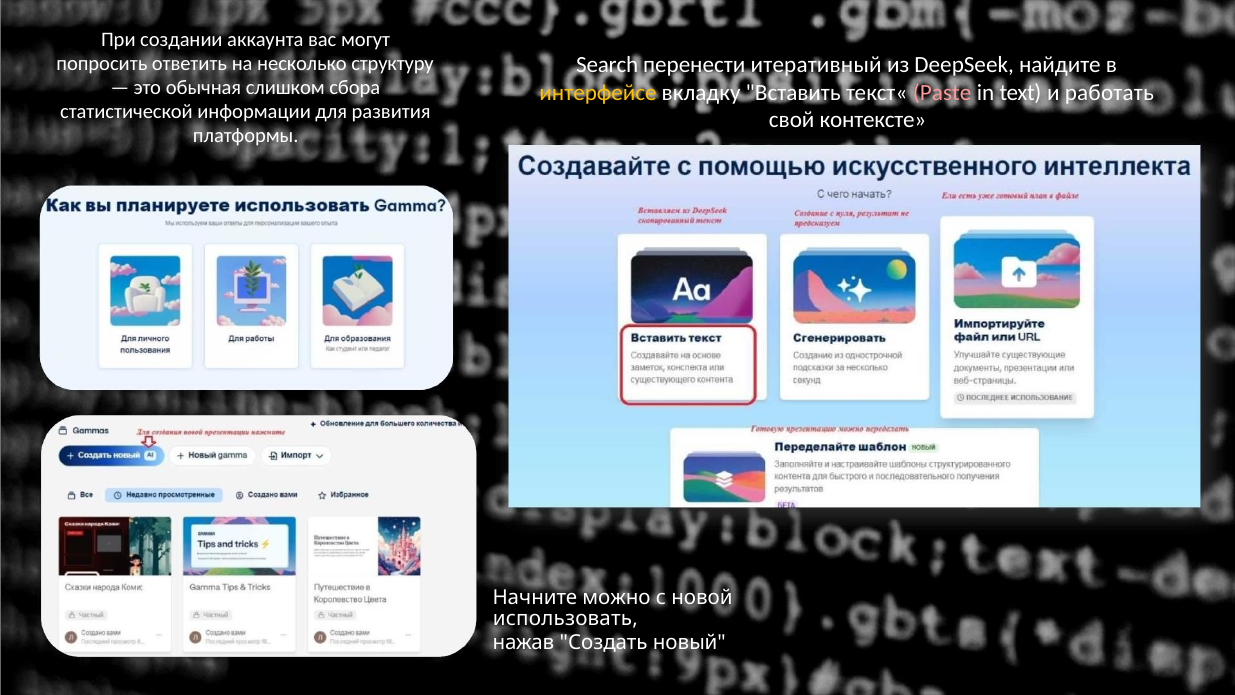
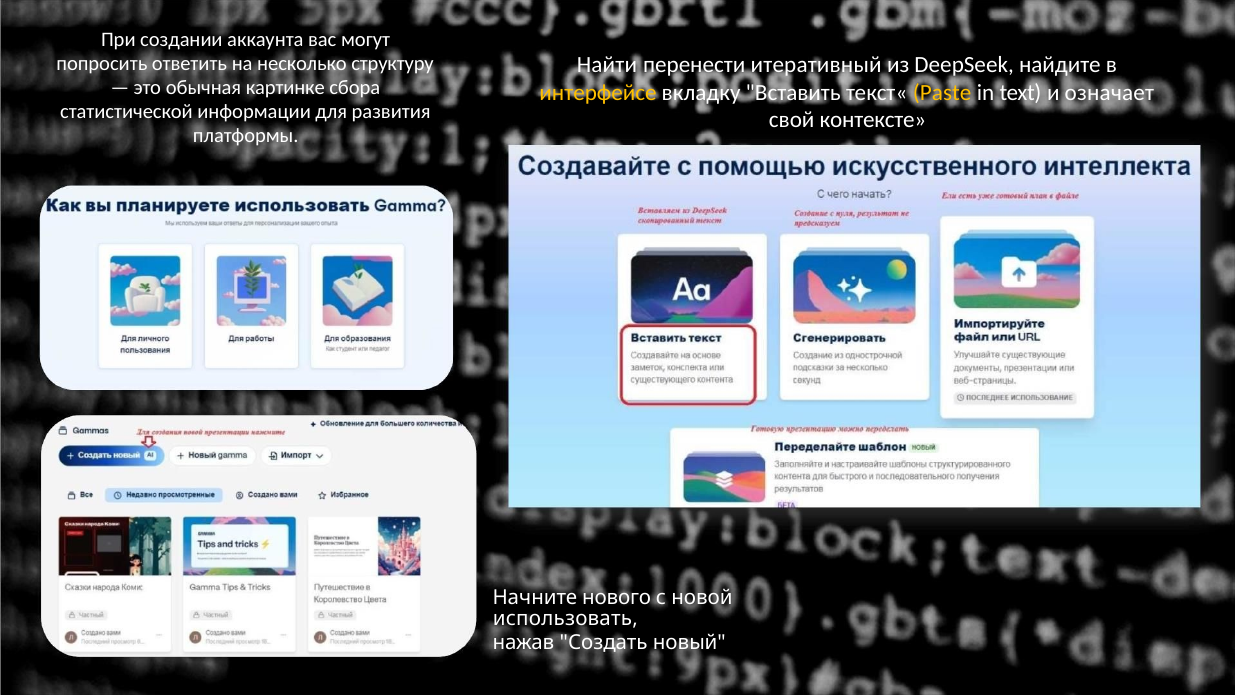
Search: Search -> Найти (607, 65)
слишком: слишком -> картинке (285, 87)
Paste colour: pink -> yellow (942, 92)
работать: работать -> означает (1109, 92)
можно: можно -> нового (617, 597)
